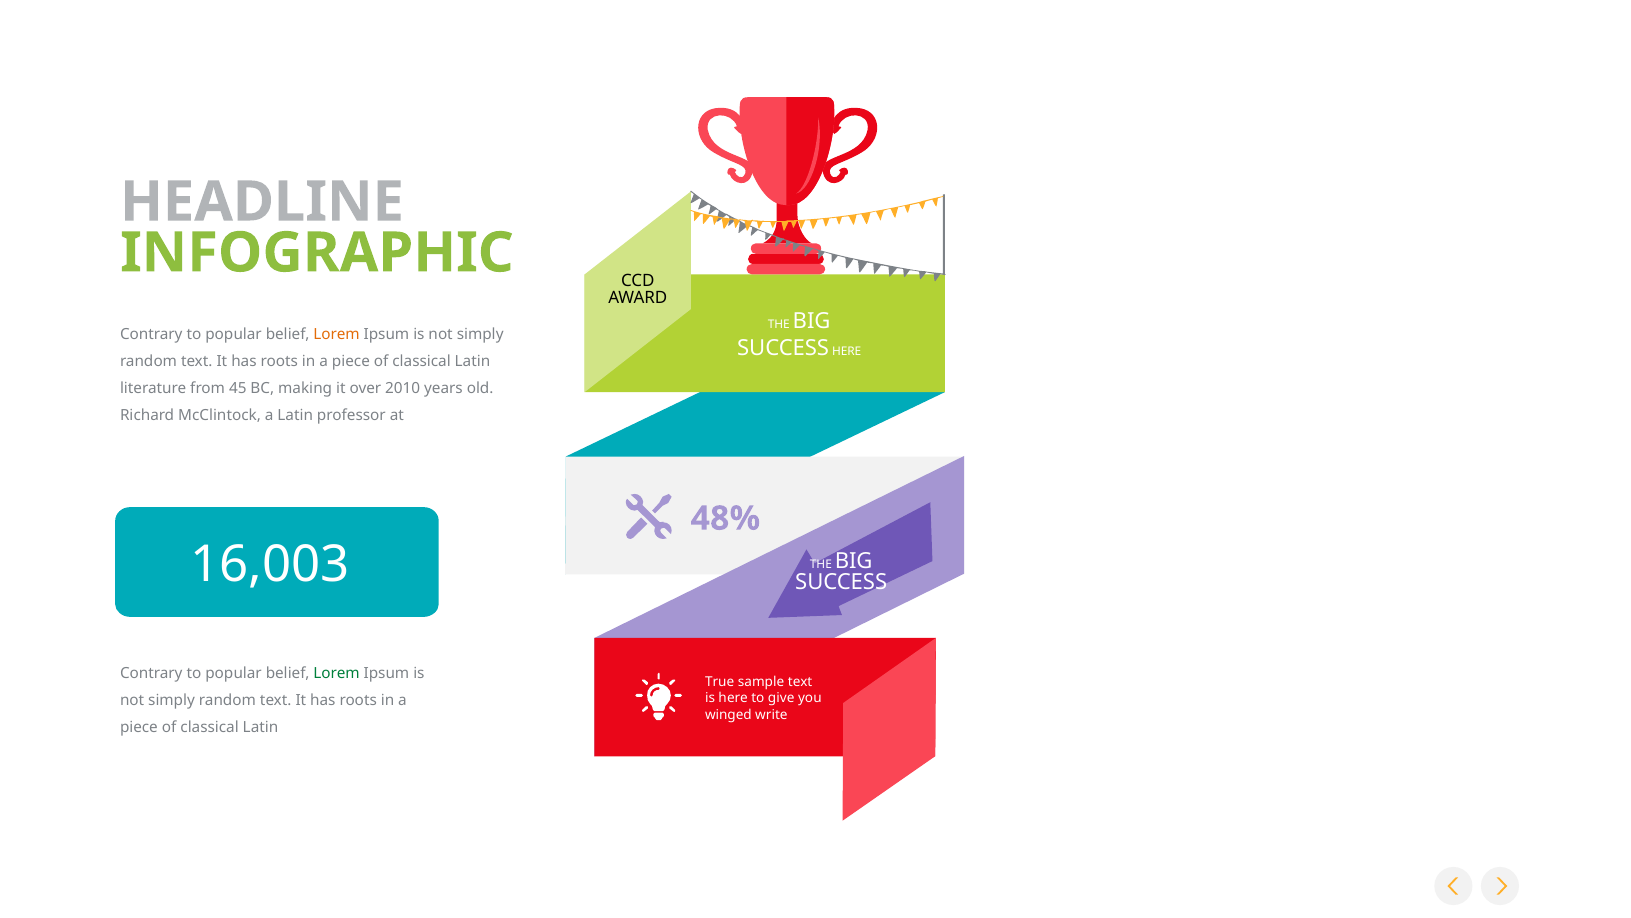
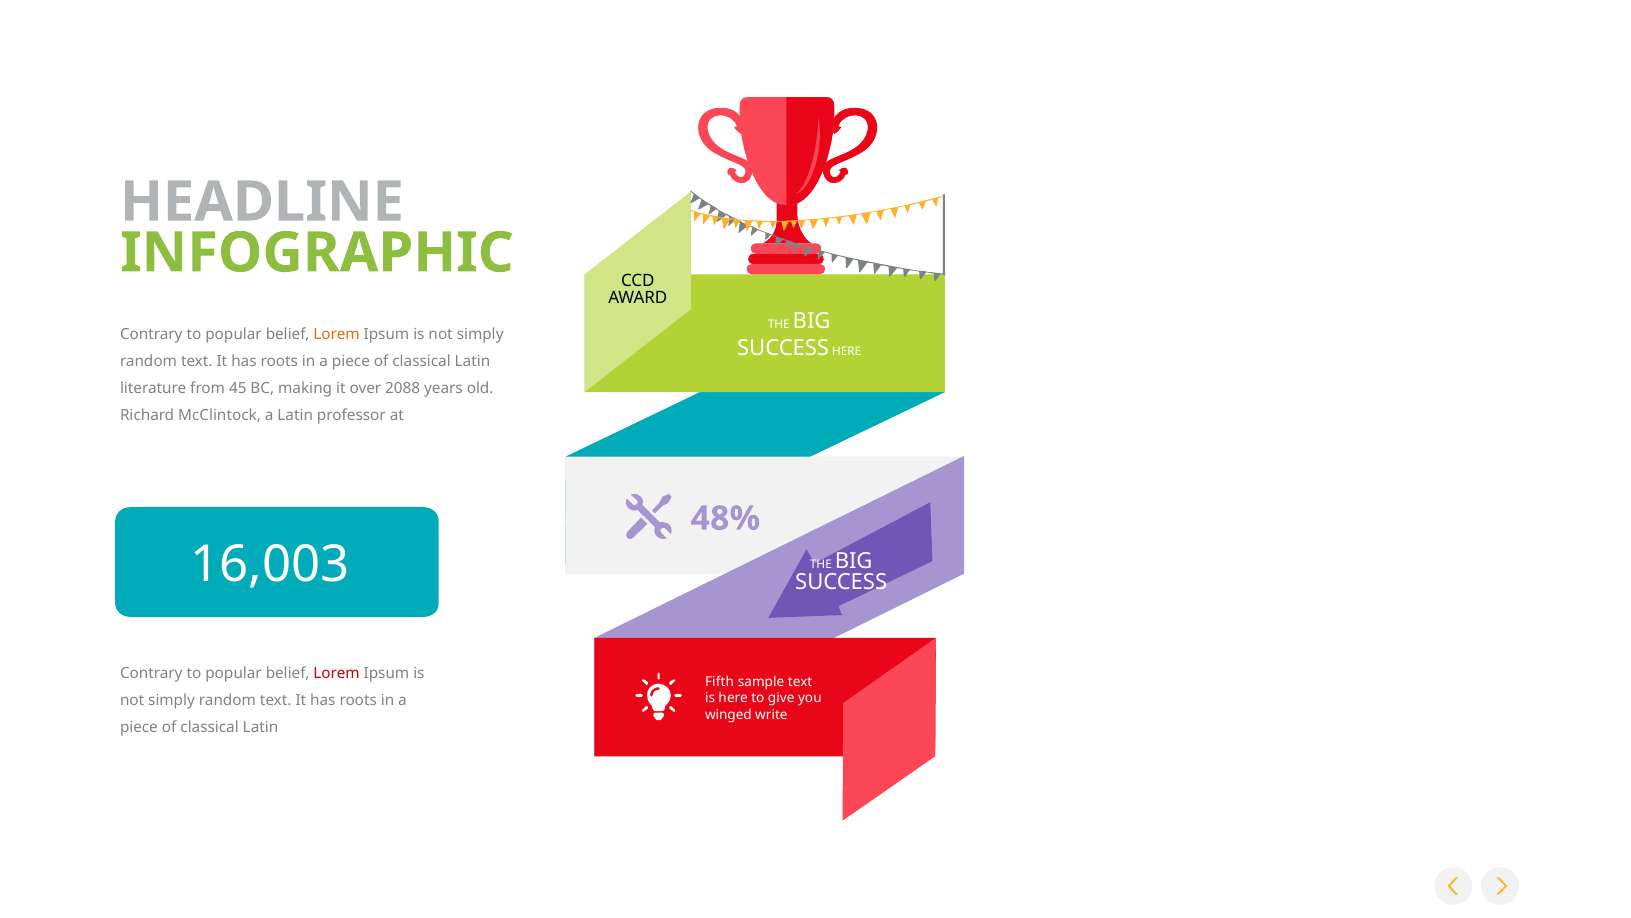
2010: 2010 -> 2088 (403, 388)
Lorem colour: green -> red (337, 673)
True: True -> Fifth (720, 682)
